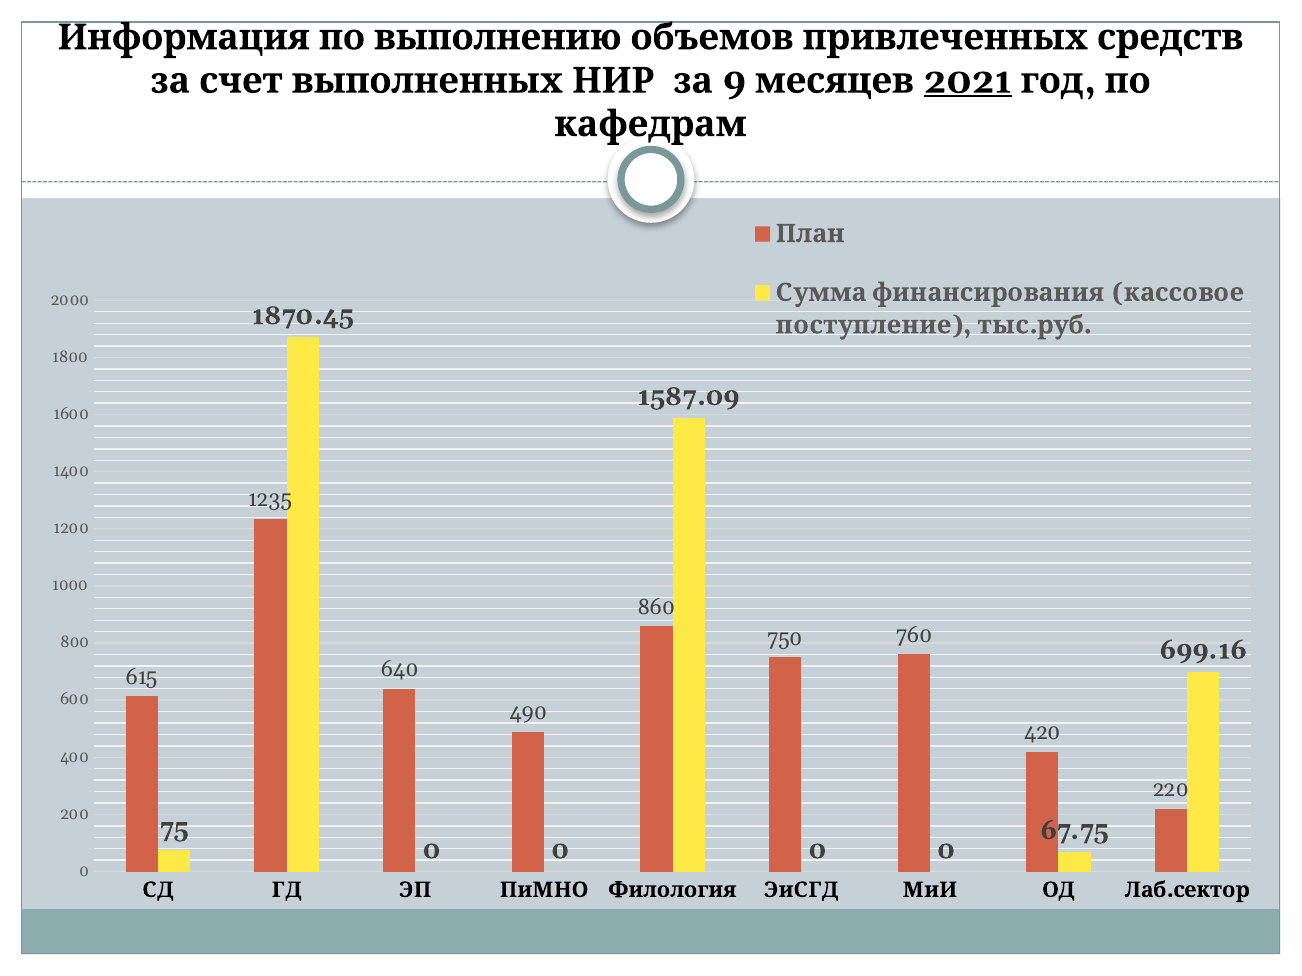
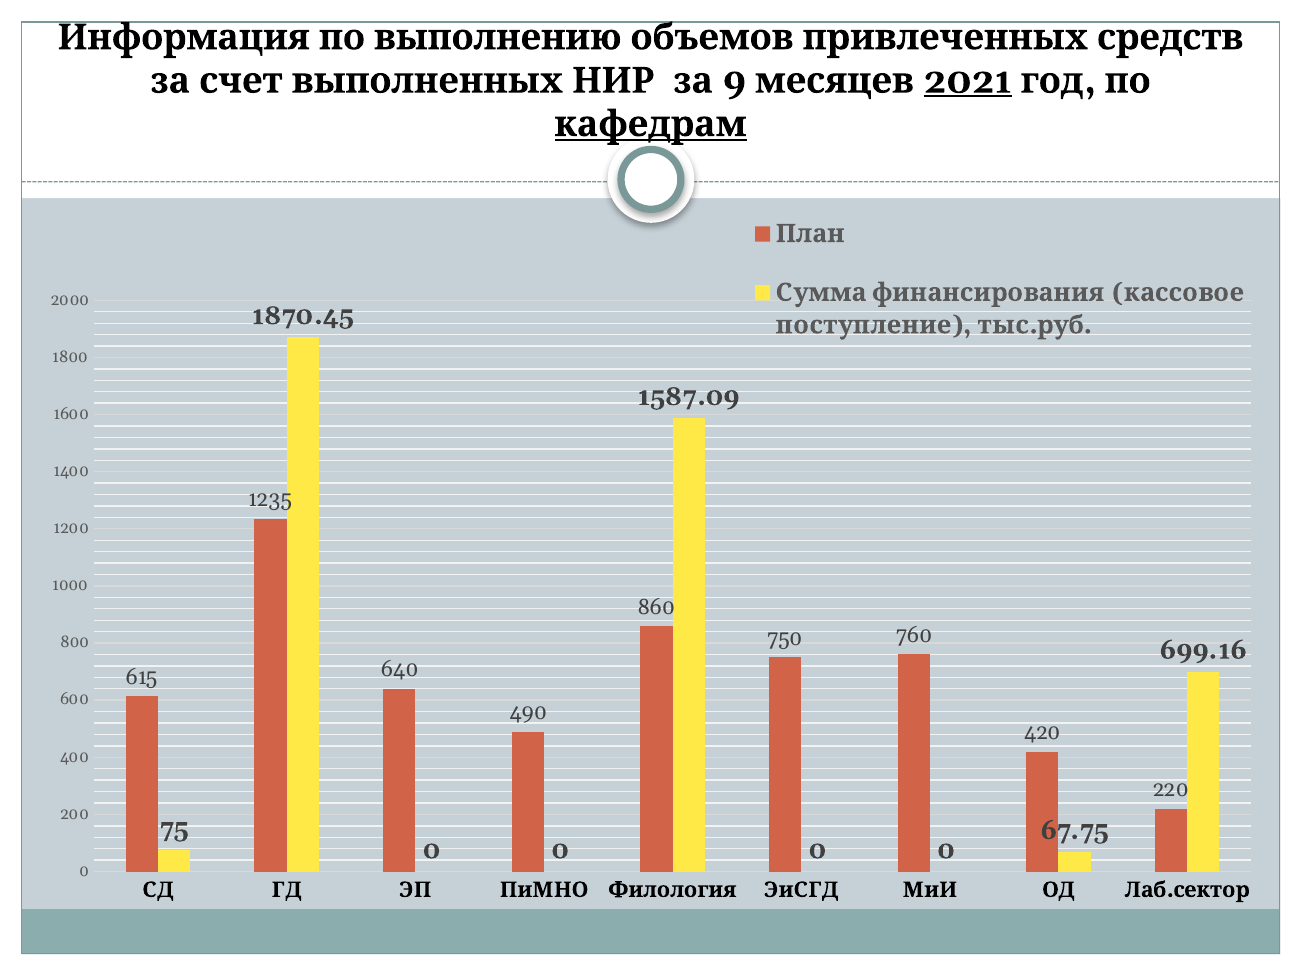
кафедрам underline: none -> present (651, 124)
